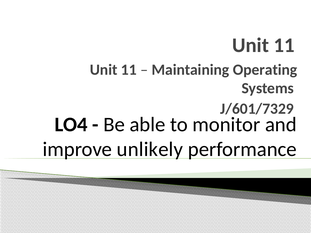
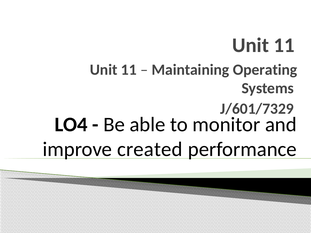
unlikely: unlikely -> created (150, 150)
